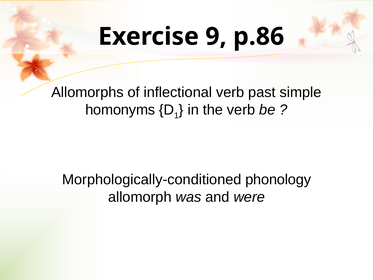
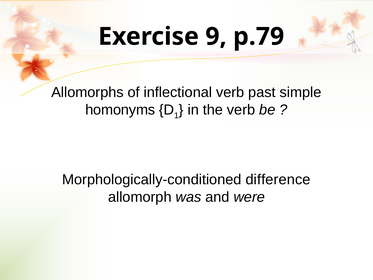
p.86: p.86 -> p.79 (259, 37)
phonology: phonology -> difference (278, 179)
